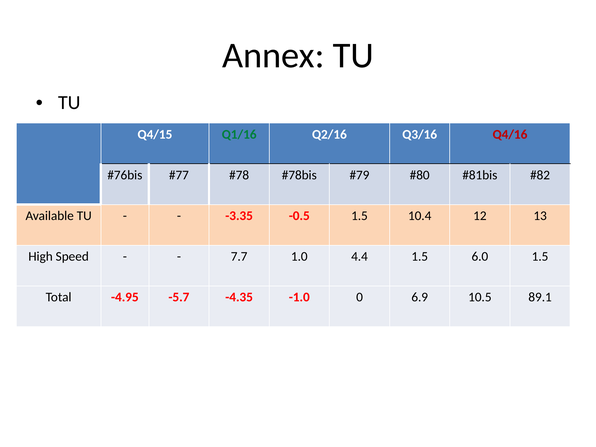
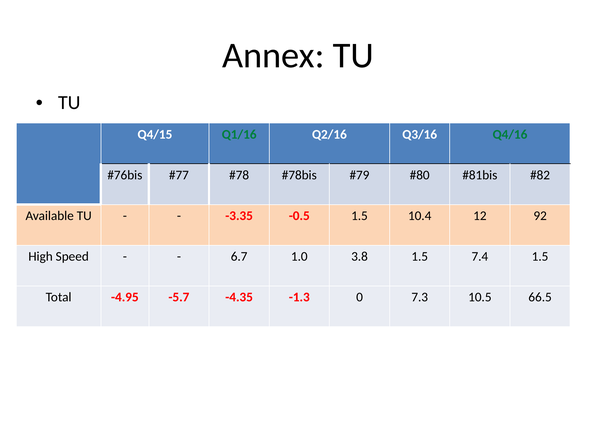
Q4/16 colour: red -> green (510, 134)
13: 13 -> 92 (540, 216)
7.7: 7.7 -> 6.7 (239, 257)
4.4: 4.4 -> 3.8 (359, 257)
6.0: 6.0 -> 7.4 (480, 257)
-1.0: -1.0 -> -1.3 (299, 297)
6.9: 6.9 -> 7.3 (420, 297)
89.1: 89.1 -> 66.5 (540, 297)
